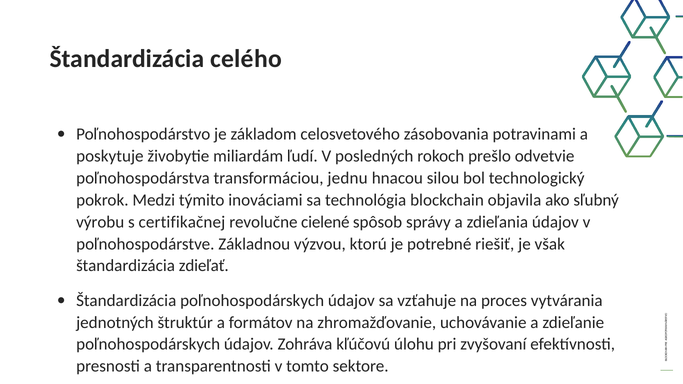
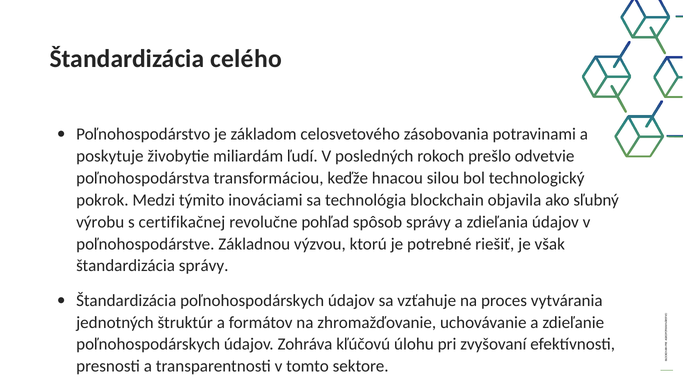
jednu: jednu -> keďže (348, 178)
cielené: cielené -> pohľad (325, 222)
štandardizácia zdieľať: zdieľať -> správy (204, 266)
